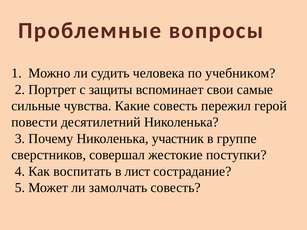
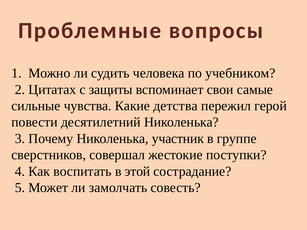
Портрет: Портрет -> Цитатах (52, 90)
Какие совесть: совесть -> детства (176, 106)
лист: лист -> этой (138, 172)
